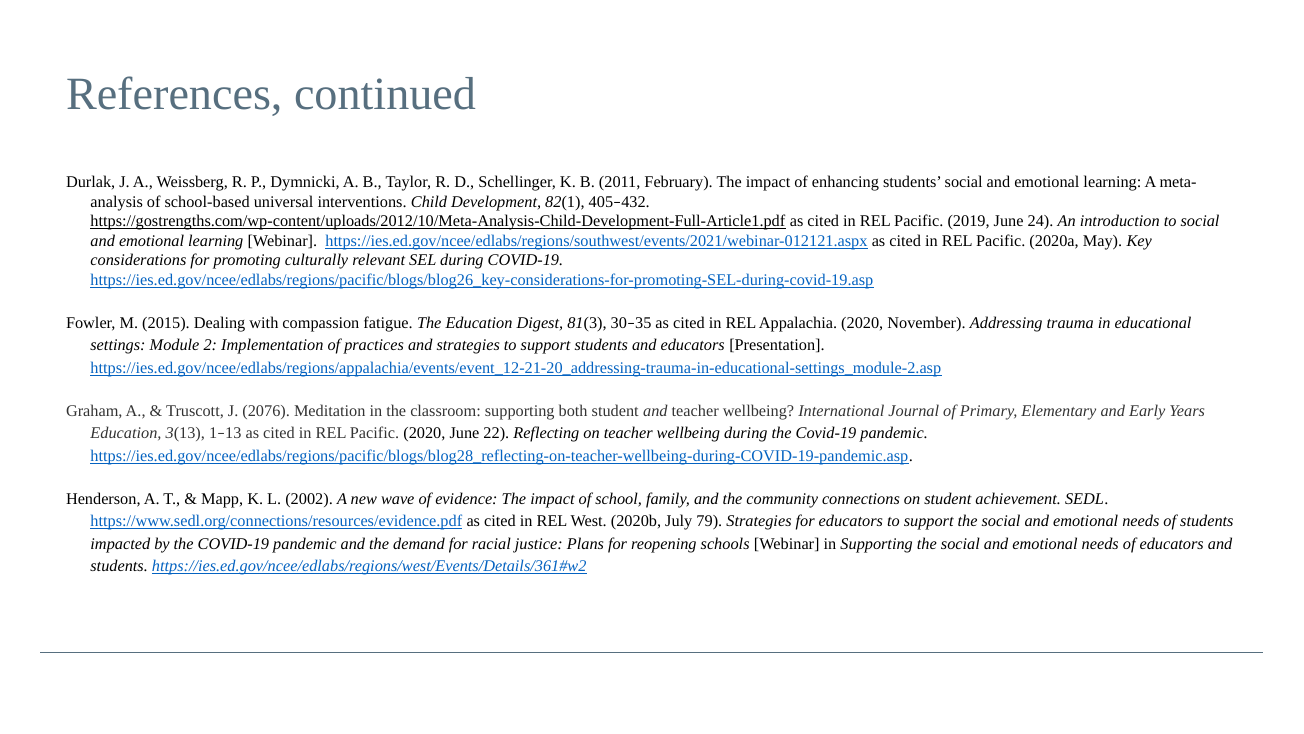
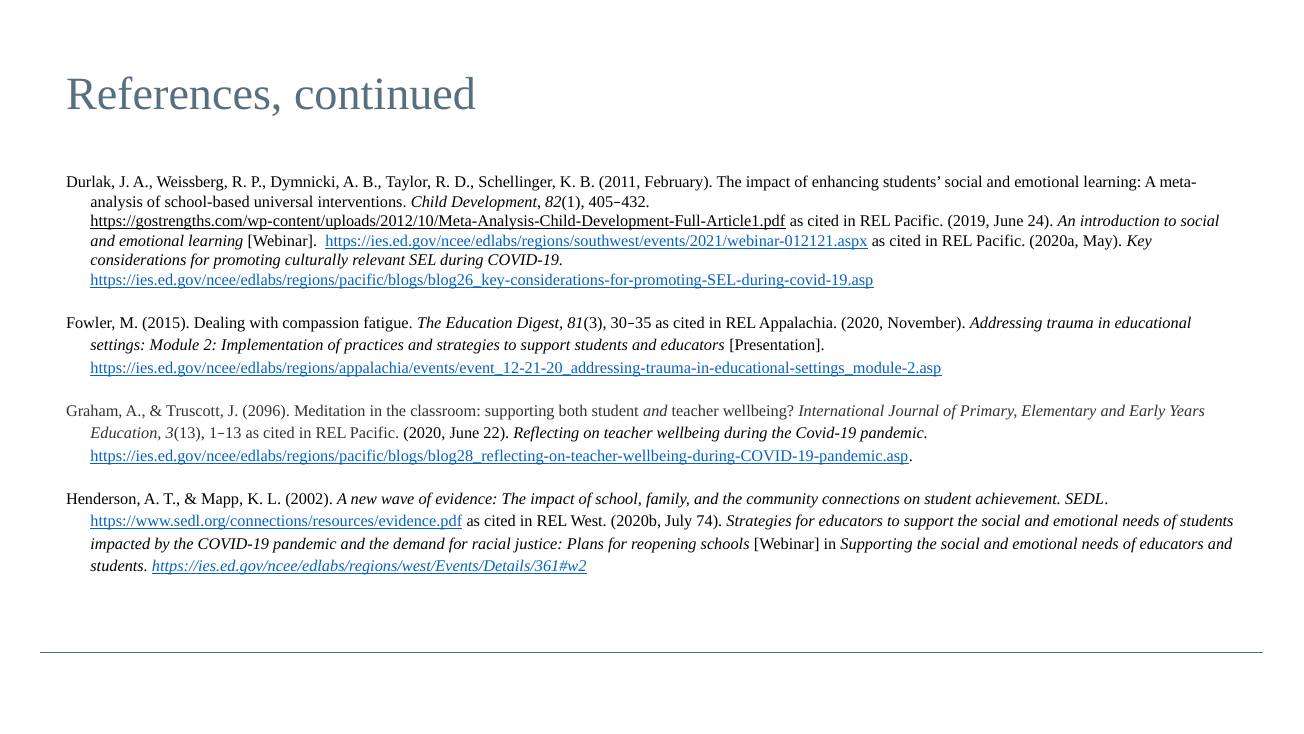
2076: 2076 -> 2096 (266, 411)
79: 79 -> 74 (709, 521)
